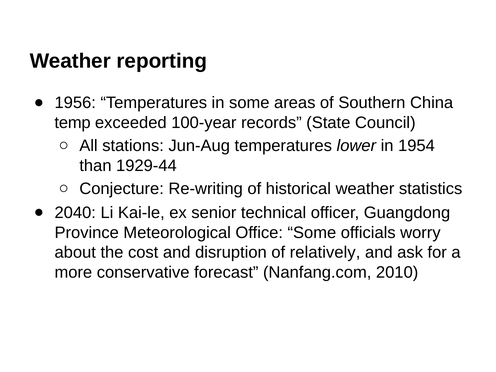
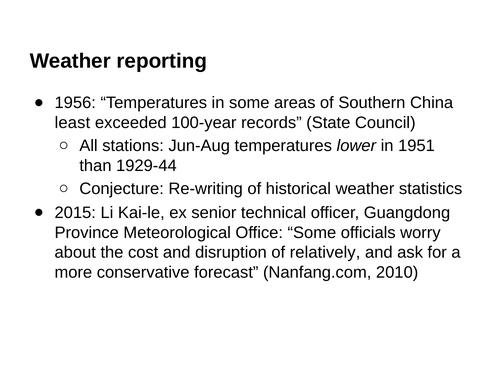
temp: temp -> least (72, 123)
1954: 1954 -> 1951 (416, 146)
2040: 2040 -> 2015 (75, 213)
